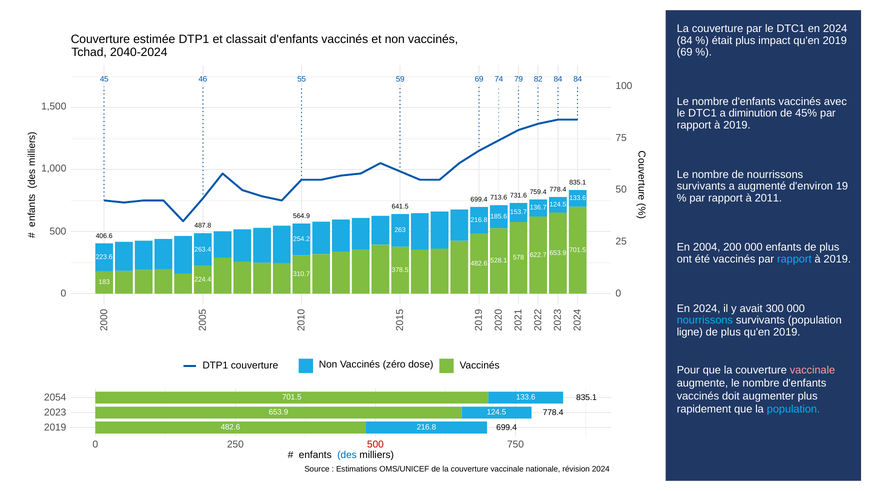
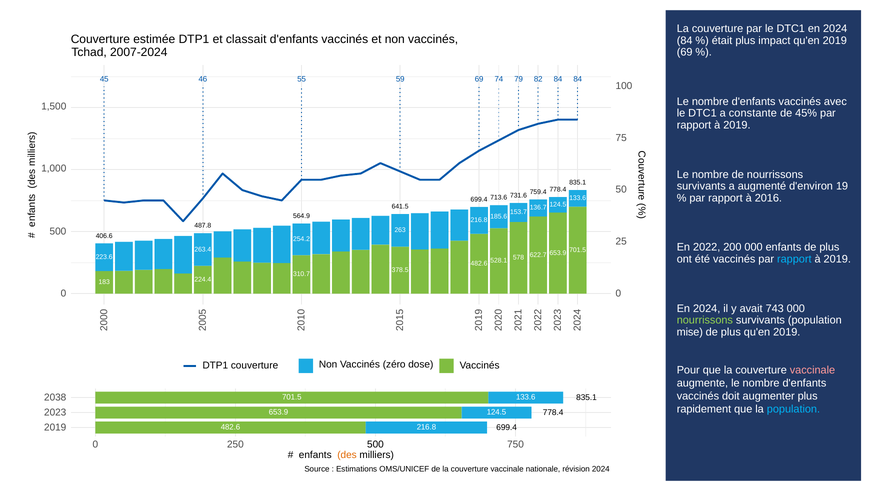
2040-2024: 2040-2024 -> 2007-2024 (139, 52)
diminution: diminution -> constante (753, 113)
2011: 2011 -> 2016 (768, 198)
2004: 2004 -> 2022 (707, 247)
300: 300 -> 743 (775, 308)
nourrissons colour: light blue -> light green (705, 320)
ligne: ligne -> mise (690, 332)
2054: 2054 -> 2038 (55, 397)
500 colour: red -> black (375, 444)
des colour: blue -> orange (347, 454)
